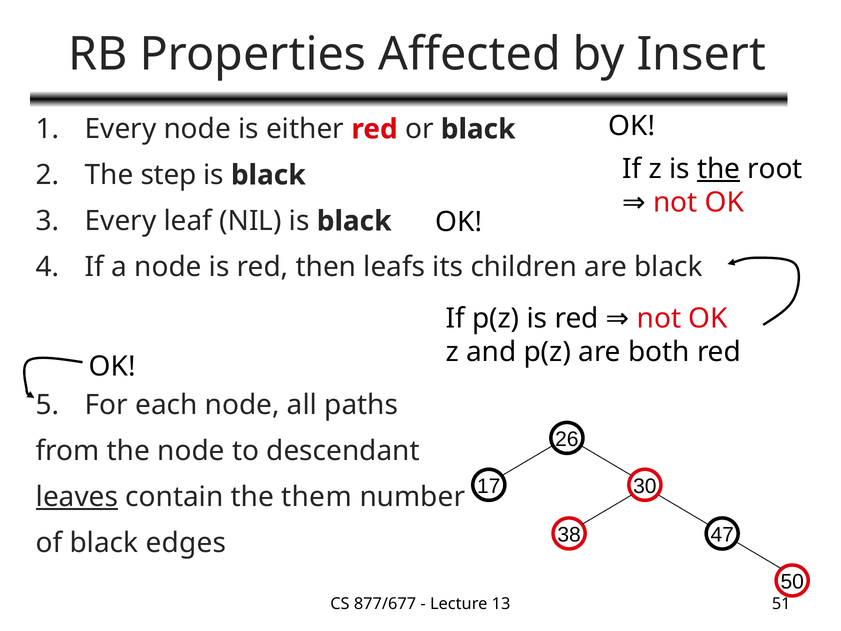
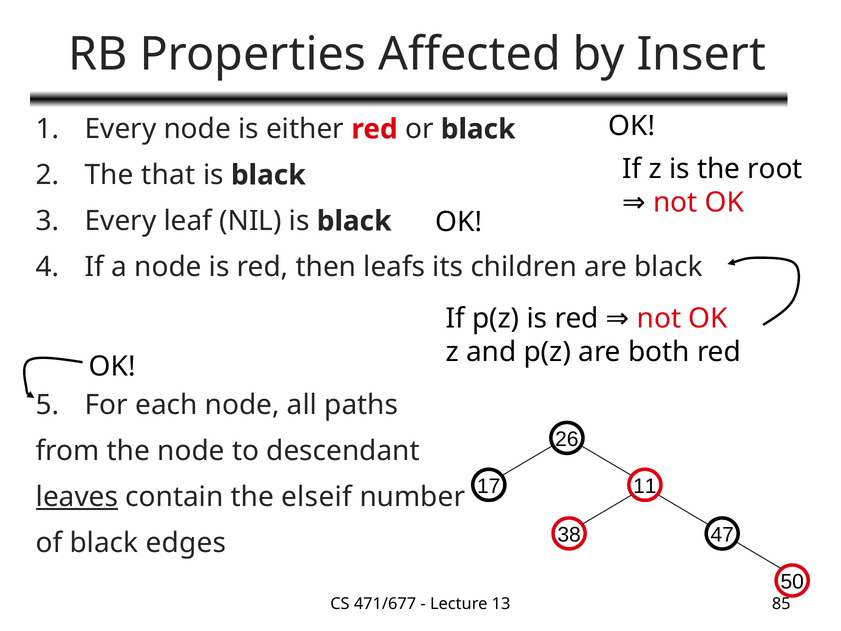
the underline: present -> none (719, 169)
step: step -> that (168, 175)
30: 30 -> 11 (645, 486)
them: them -> elseif (317, 497)
877/677: 877/677 -> 471/677 (385, 604)
51: 51 -> 85 (781, 604)
